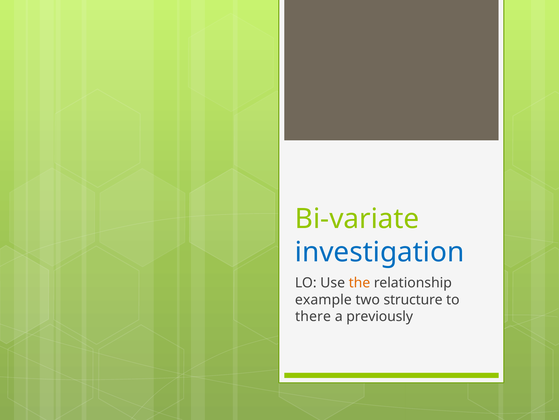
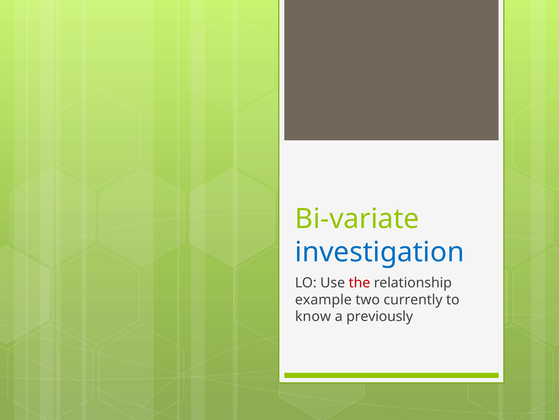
the colour: orange -> red (359, 282)
structure: structure -> currently (413, 299)
there: there -> know (313, 316)
